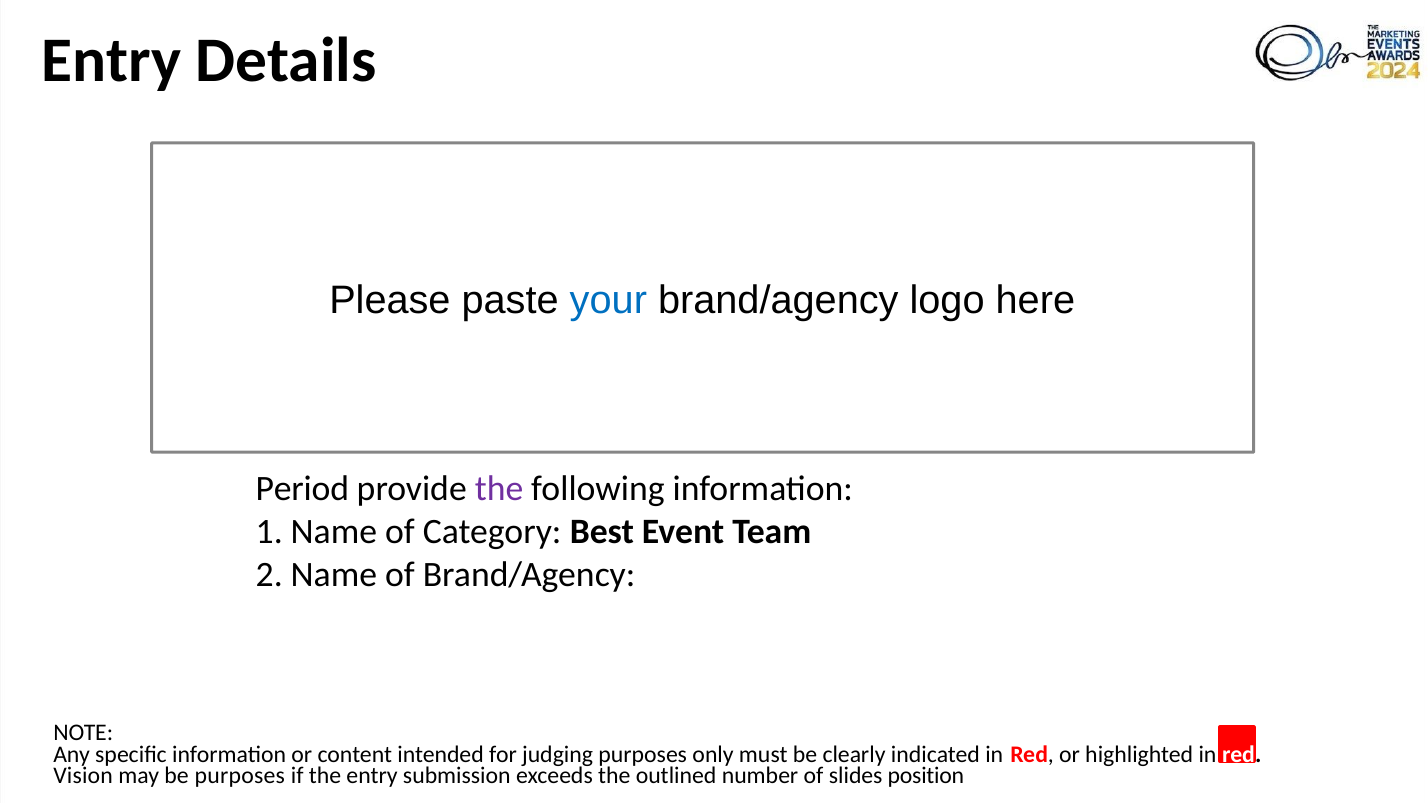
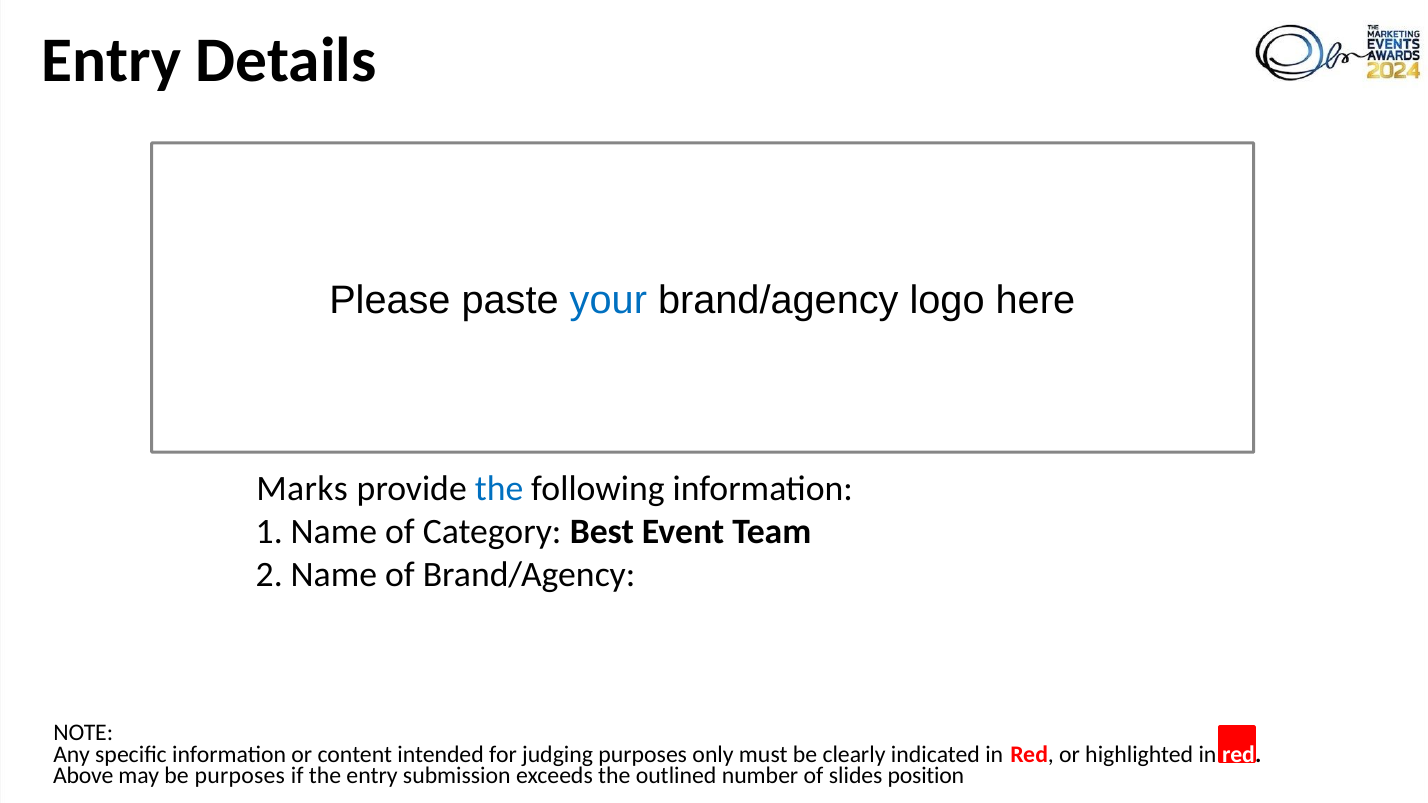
Period: Period -> Marks (302, 489)
the colour: purple -> blue (499, 489)
Vision: Vision -> Above (83, 776)
